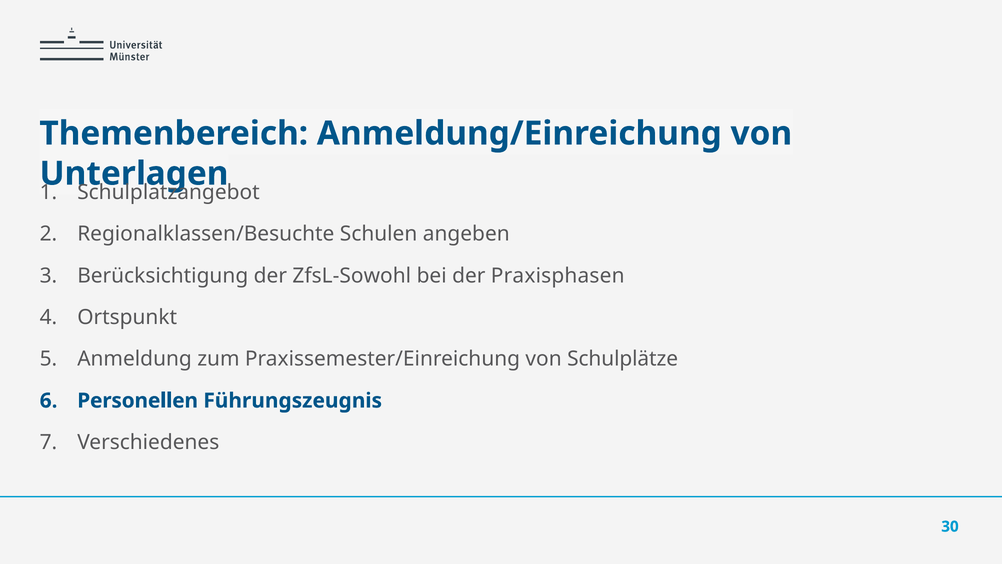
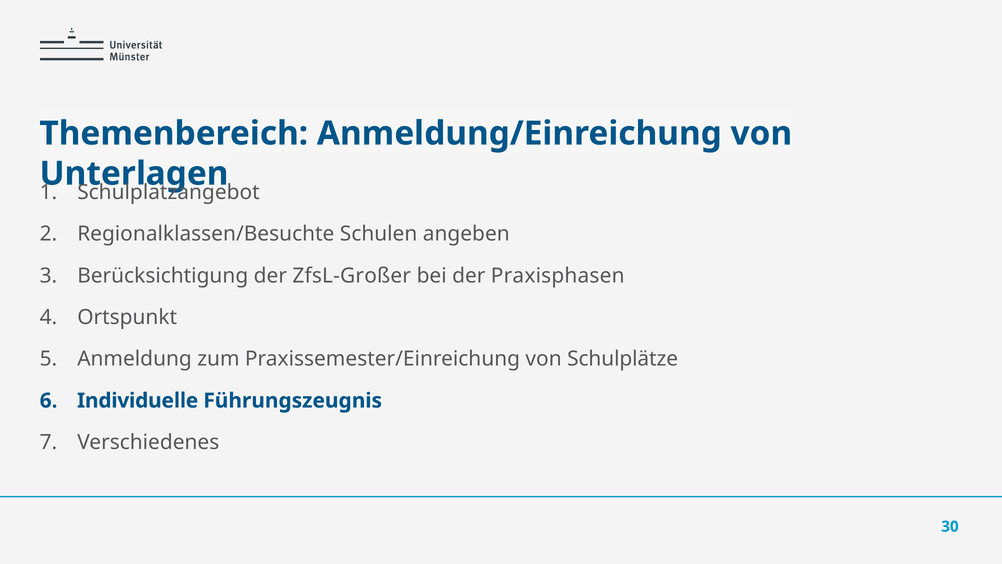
ZfsL-Sowohl: ZfsL-Sowohl -> ZfsL-Großer (352, 276)
Personellen: Personellen -> Individuelle (138, 400)
